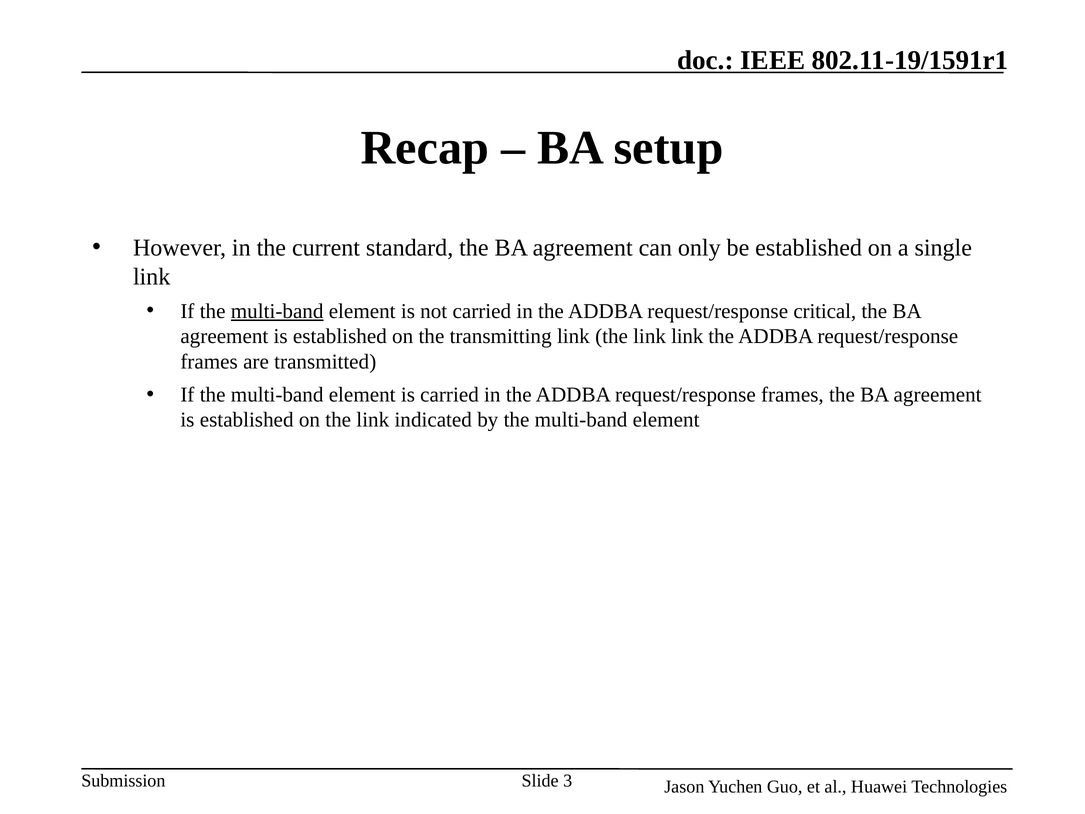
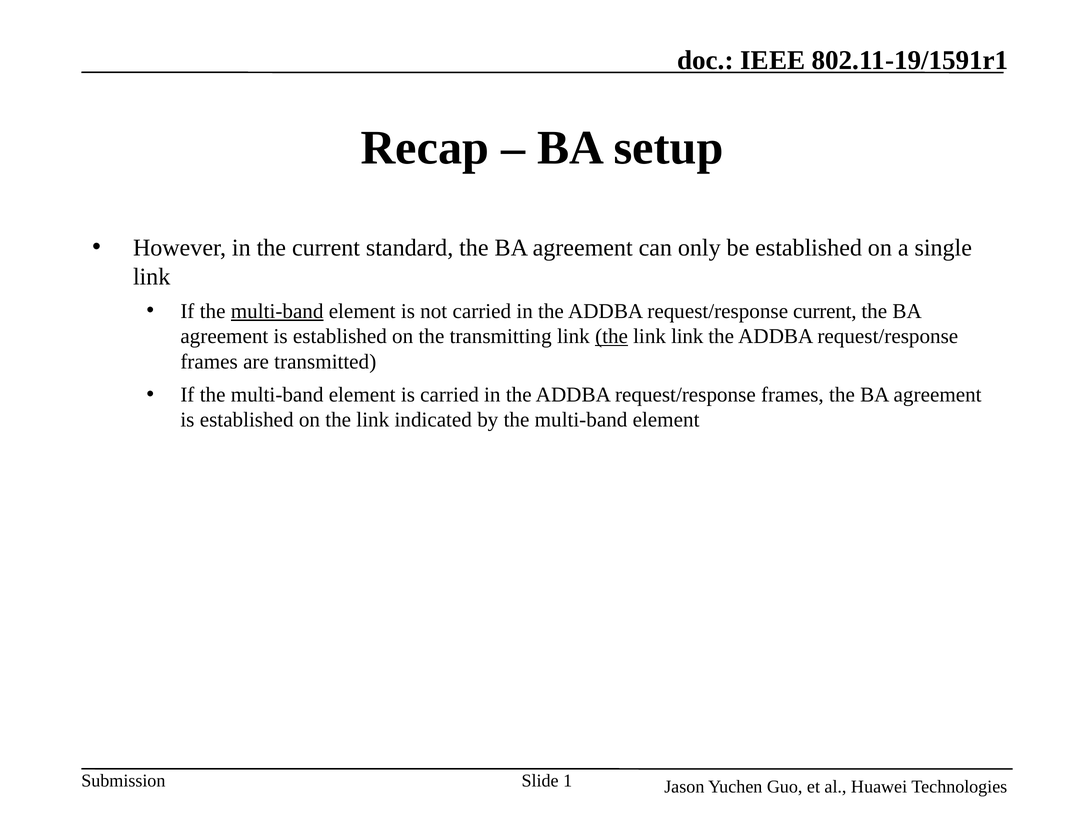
request/response critical: critical -> current (825, 311)
the underline: none -> present (612, 336)
3: 3 -> 1 (568, 780)
